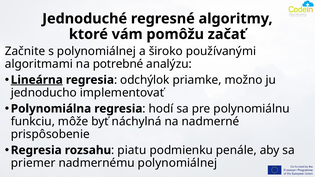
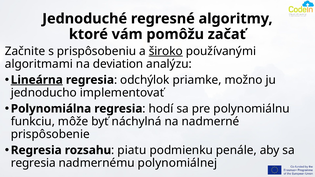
s polynomiálnej: polynomiálnej -> prispôsobeniu (97, 51)
široko underline: none -> present (166, 51)
potrebné: potrebné -> deviation (118, 64)
priemer: priemer -> regresia (33, 163)
